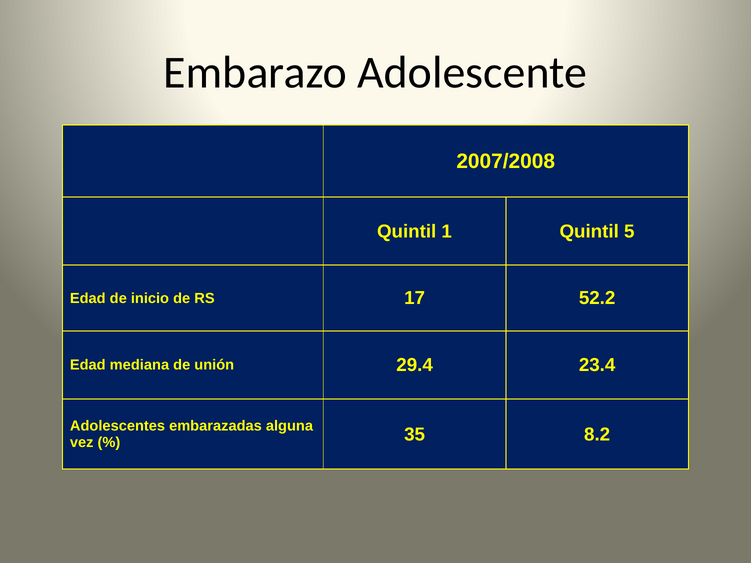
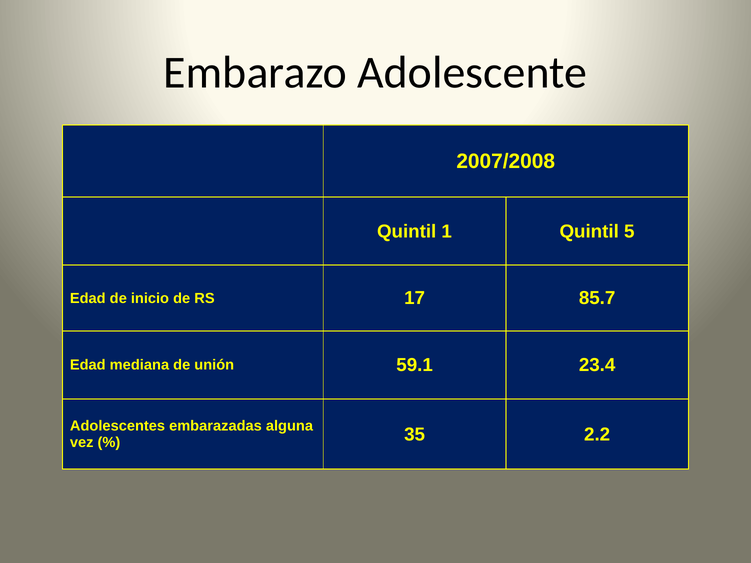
52.2: 52.2 -> 85.7 (597, 298)
29.4: 29.4 -> 59.1 (415, 365)
8.2: 8.2 -> 2.2 (597, 435)
